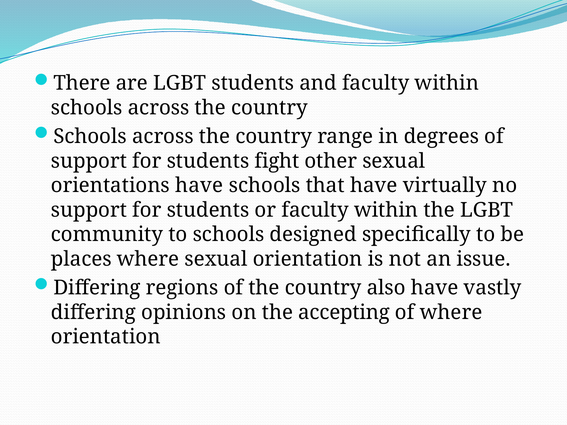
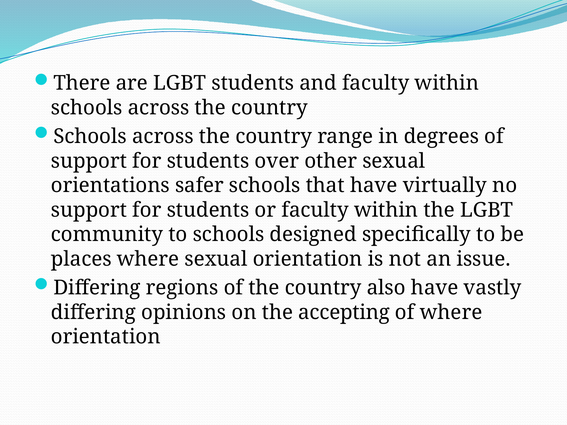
fight: fight -> over (277, 161)
orientations have: have -> safer (199, 186)
